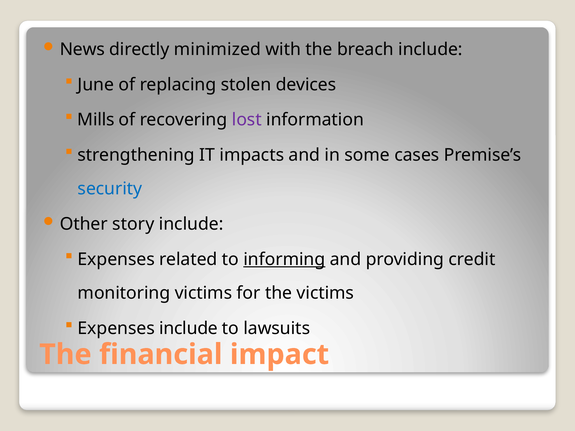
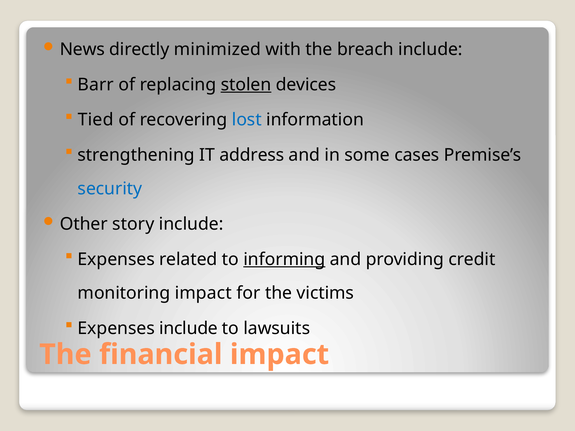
June: June -> Barr (96, 85)
stolen underline: none -> present (246, 85)
Mills: Mills -> Tied (96, 120)
lost colour: purple -> blue (247, 120)
impacts: impacts -> address (252, 155)
monitoring victims: victims -> impact (203, 293)
